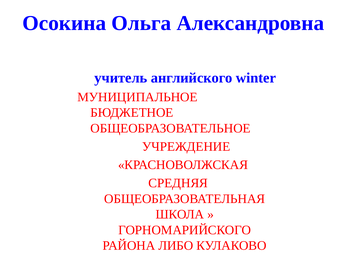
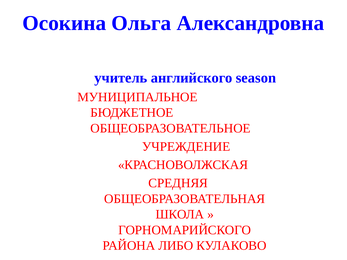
winter: winter -> season (256, 78)
